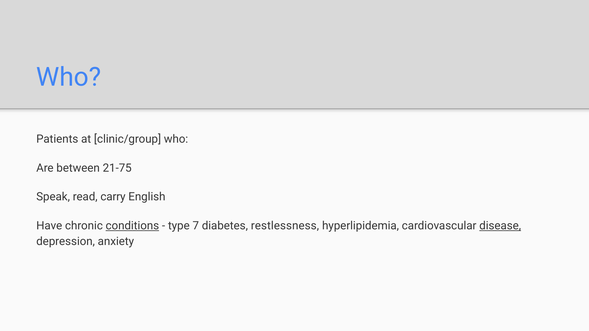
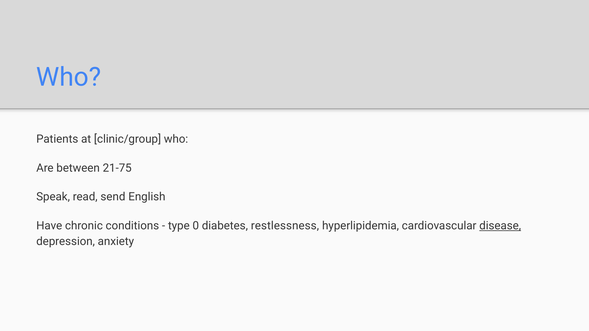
carry: carry -> send (113, 197)
conditions underline: present -> none (132, 226)
7: 7 -> 0 (196, 226)
